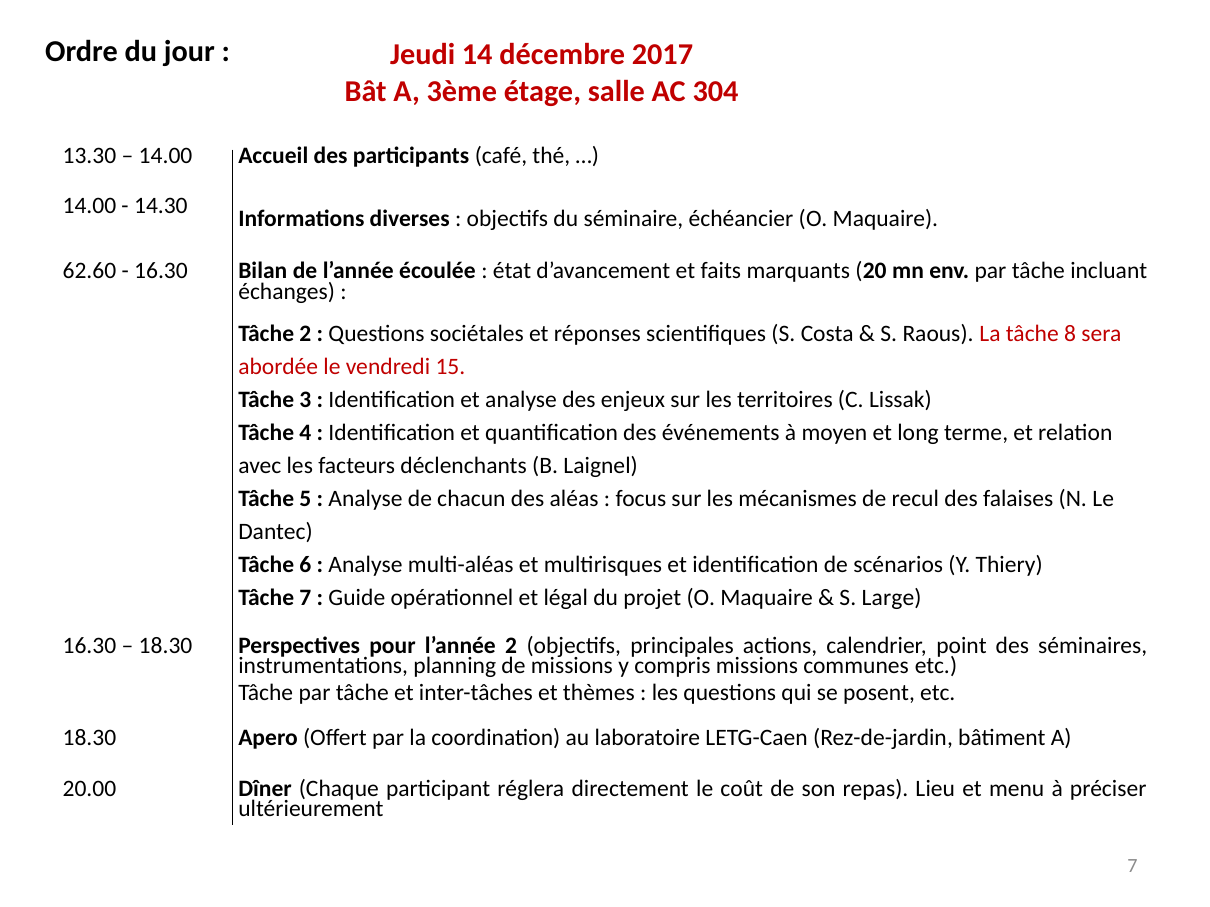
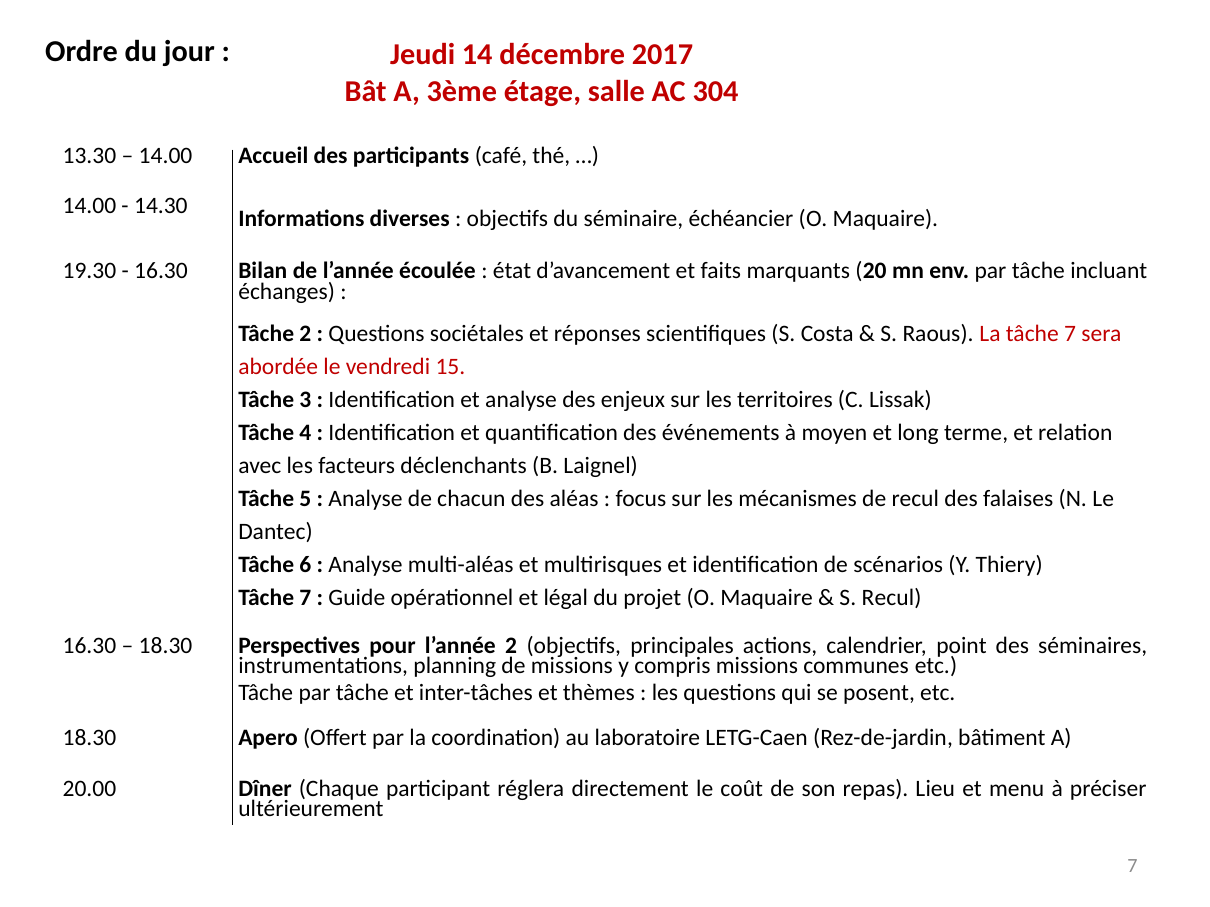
62.60: 62.60 -> 19.30 (89, 271)
La tâche 8: 8 -> 7 (1070, 334)
S Large: Large -> Recul (892, 598)
